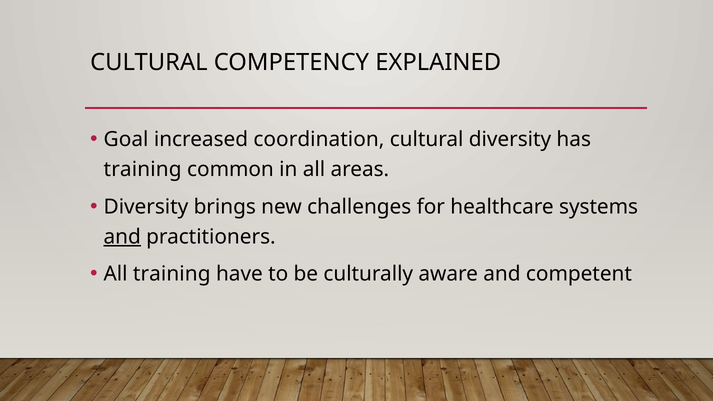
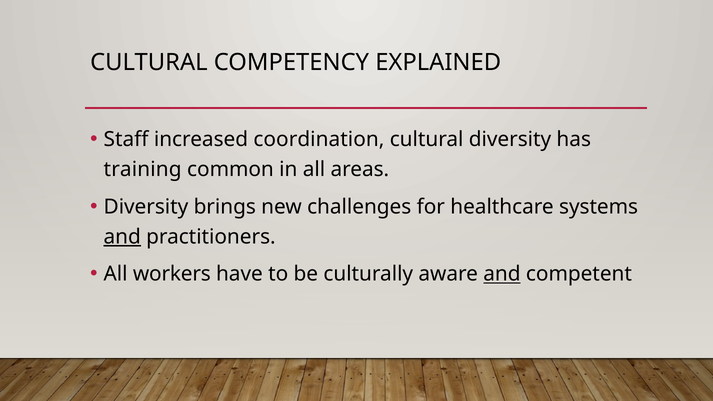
Goal: Goal -> Staff (126, 139)
All training: training -> workers (172, 274)
and underline: none -> present (502, 274)
